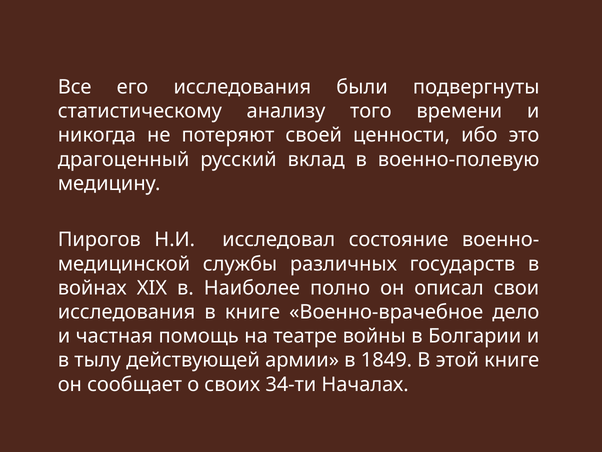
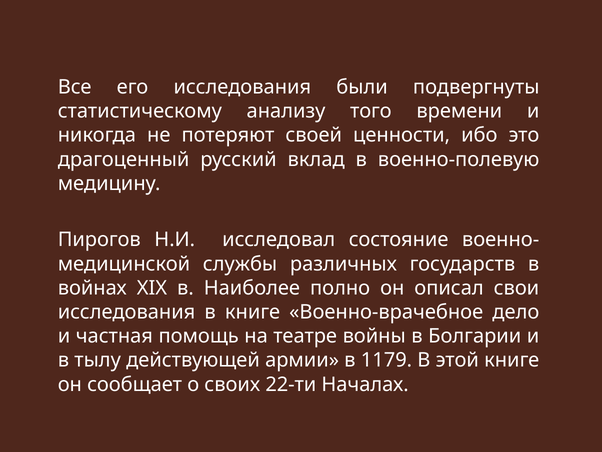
1849: 1849 -> 1179 (386, 360)
34-ти: 34-ти -> 22-ти (291, 384)
